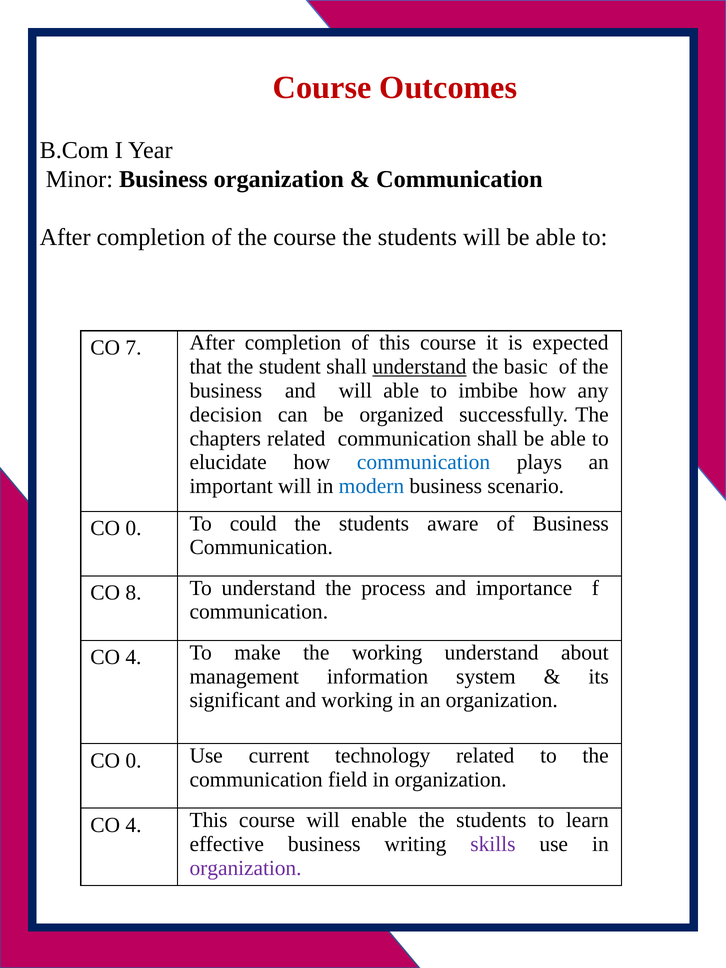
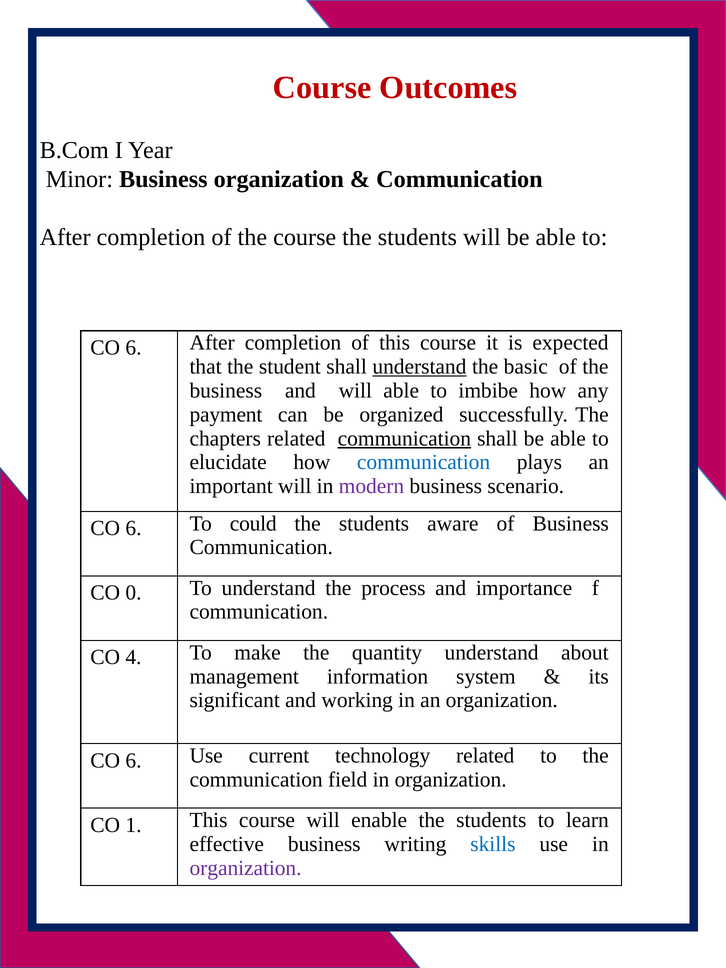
7: 7 -> 6 (134, 348)
decision: decision -> payment (226, 415)
communication underline: none -> present (404, 438)
modern colour: blue -> purple (371, 486)
0: 0 -> 6 (134, 528)
8: 8 -> 0 (134, 593)
the working: working -> quantity (387, 653)
0: 0 -> 6 (134, 761)
4: 4 -> 1 (134, 825)
skills colour: purple -> blue (493, 844)
